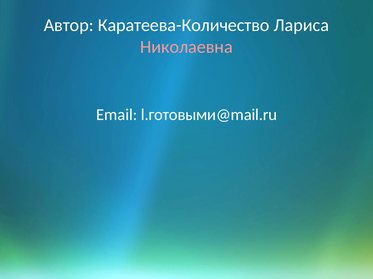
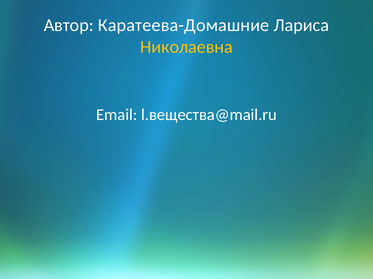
Каратеева-Количество: Каратеева-Количество -> Каратеева-Домашние (184, 25)
Николаевна colour: pink -> yellow (186, 47)
l.готовыми@mail.ru: l.готовыми@mail.ru -> l.вещества@mail.ru (209, 115)
